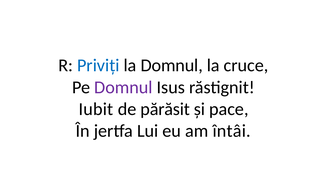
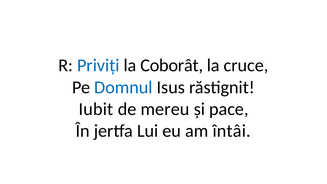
la Domnul: Domnul -> Coborât (172, 65)
Domnul colour: purple -> blue (123, 87)
părăsit: părăsit -> mereu (165, 109)
